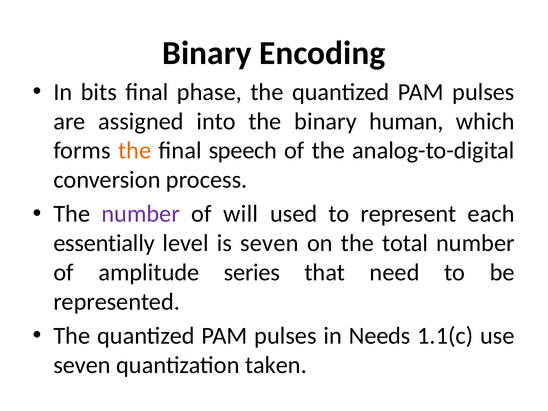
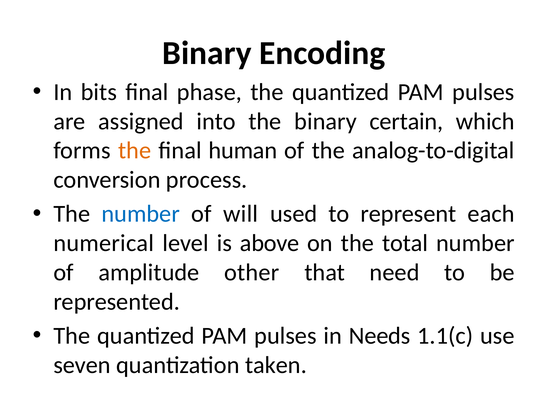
human: human -> certain (406, 121)
speech: speech -> human (243, 151)
number colour: purple -> blue (141, 214)
essentially: essentially -> numerical (104, 243)
is seven: seven -> above (270, 243)
series: series -> other (252, 272)
